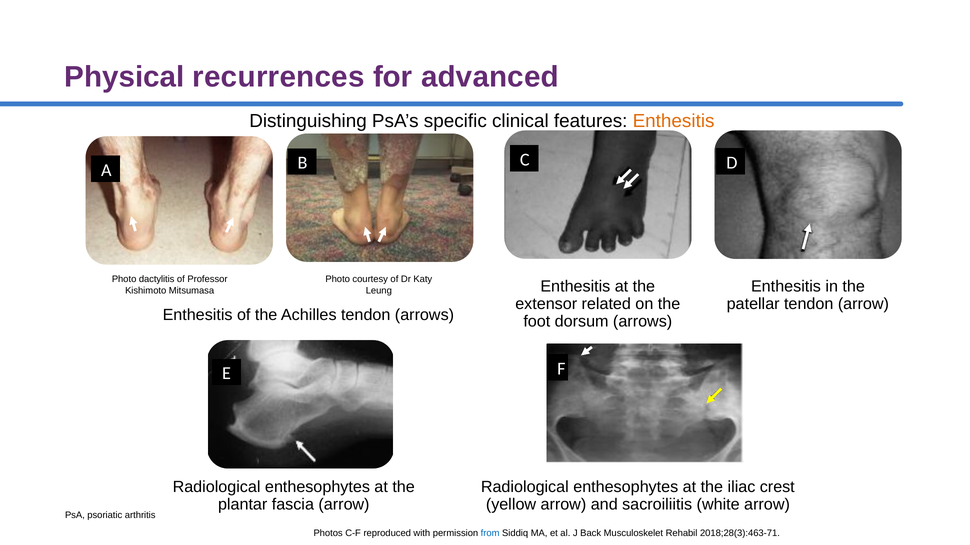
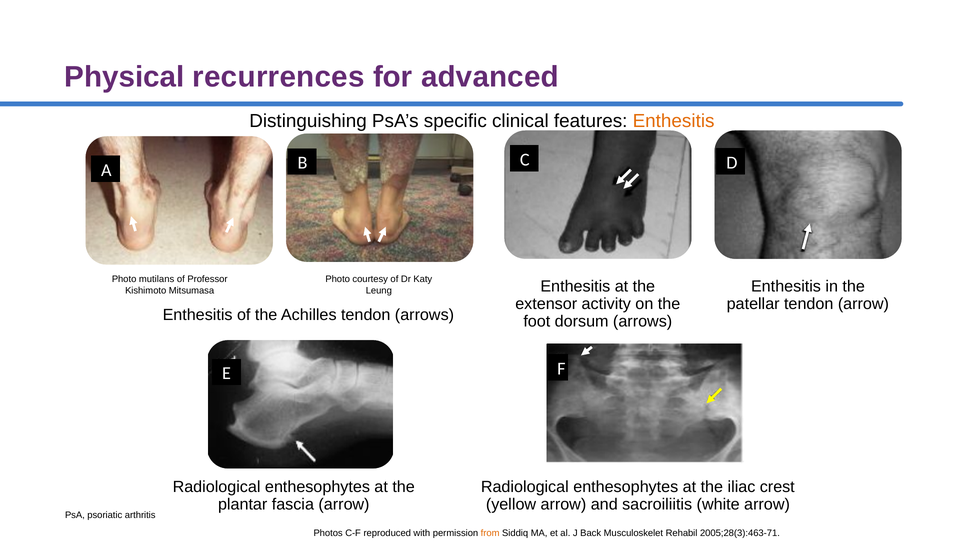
dactylitis: dactylitis -> mutilans (157, 280)
related: related -> activity (606, 304)
from colour: blue -> orange (490, 534)
2018;28(3):463-71: 2018;28(3):463-71 -> 2005;28(3):463-71 (740, 534)
